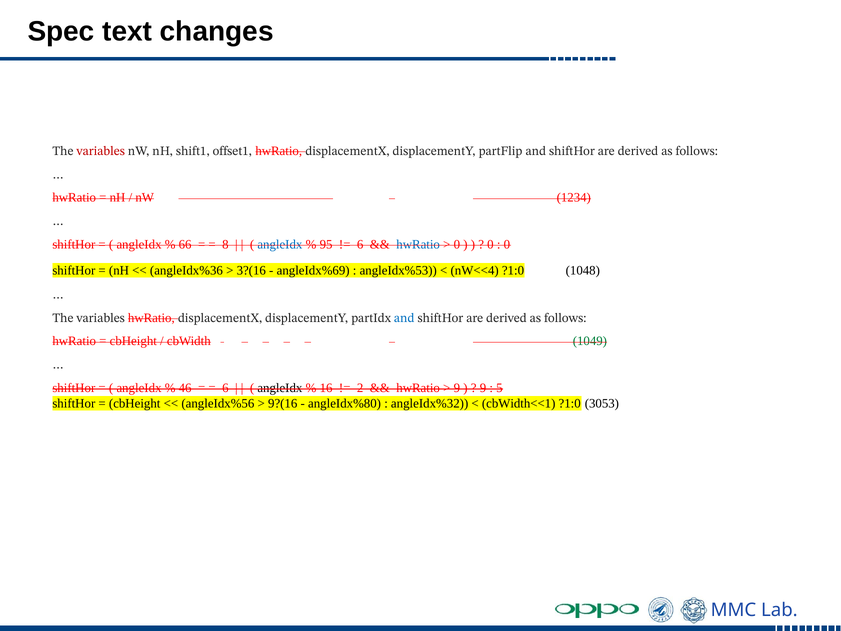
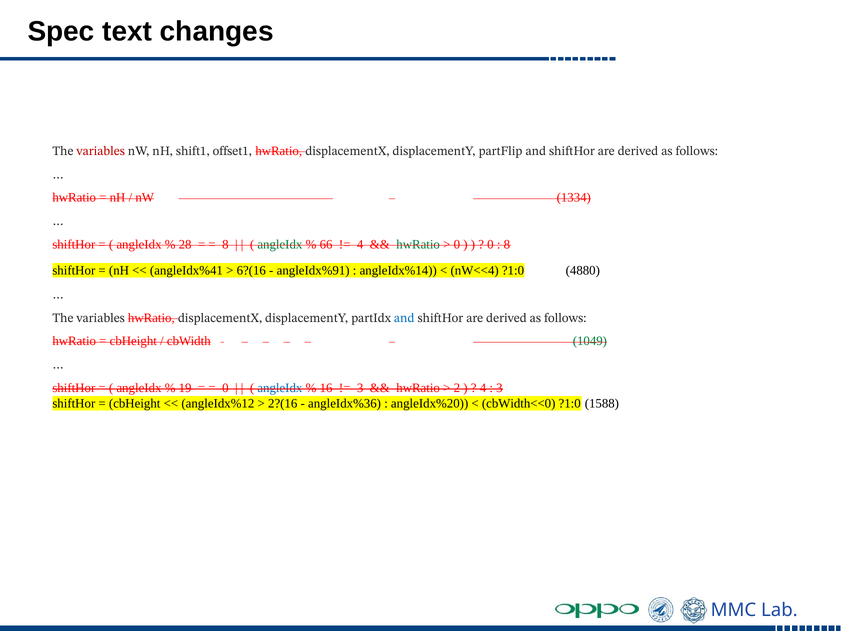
1234: 1234 -> 1334 (574, 198)
66: 66 -> 28 (185, 244)
angleIdx colour: blue -> green (280, 244)
95: 95 -> 66 (326, 244)
6: 6 -> 4 (360, 244)
hwRatio colour: blue -> green (418, 244)
0: 0 -> 8 (507, 244)
angleIdx%36: angleIdx%36 -> angleIdx%41 (186, 270)
3?(16: 3?(16 -> 6?(16 (251, 270)
angleIdx%69: angleIdx%69 -> angleIdx%91 (313, 270)
angleIdx%53: angleIdx%53 -> angleIdx%14 (398, 270)
1048: 1048 -> 4880 (583, 270)
46: 46 -> 19 (185, 388)
6: 6 -> 0 (225, 388)
angleIdx colour: black -> blue (280, 388)
2: 2 -> 3 (360, 388)
9: 9 -> 2 (457, 388)
9: 9 -> 4 (483, 388)
5: 5 -> 3 (499, 388)
angleIdx%56: angleIdx%56 -> angleIdx%12 (218, 403)
9?(16: 9?(16 -> 2?(16 (283, 403)
angleIdx%80: angleIdx%80 -> angleIdx%36 (345, 403)
angleIdx%32: angleIdx%32 -> angleIdx%20 (430, 403)
cbWidth<<1: cbWidth<<1 -> cbWidth<<0 (519, 403)
3053: 3053 -> 1588 (602, 403)
